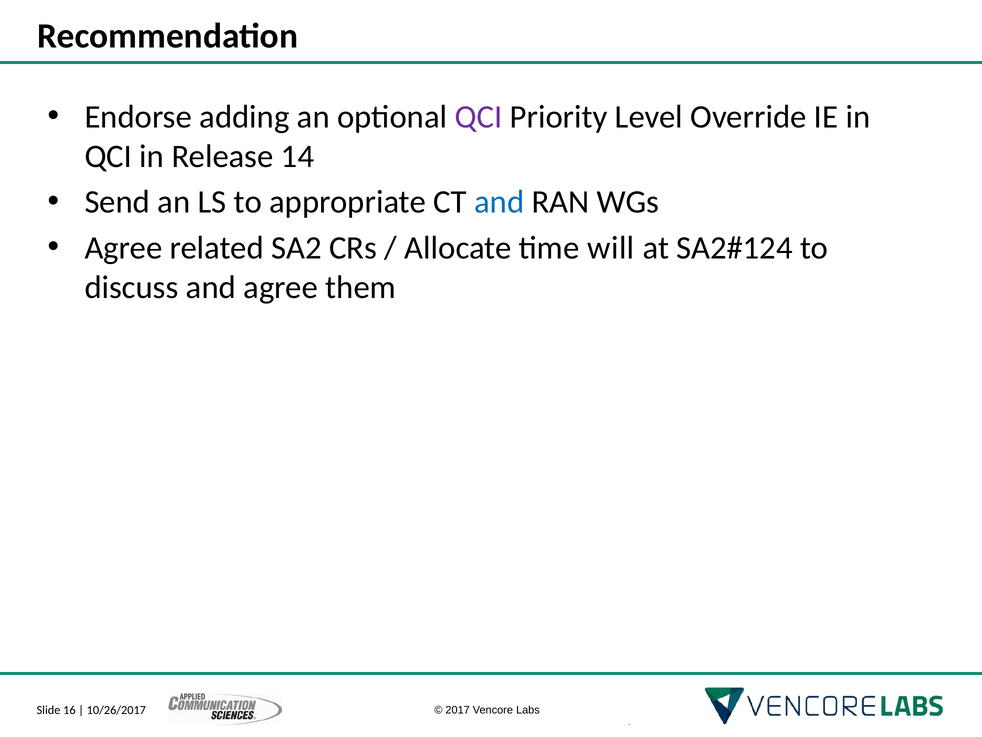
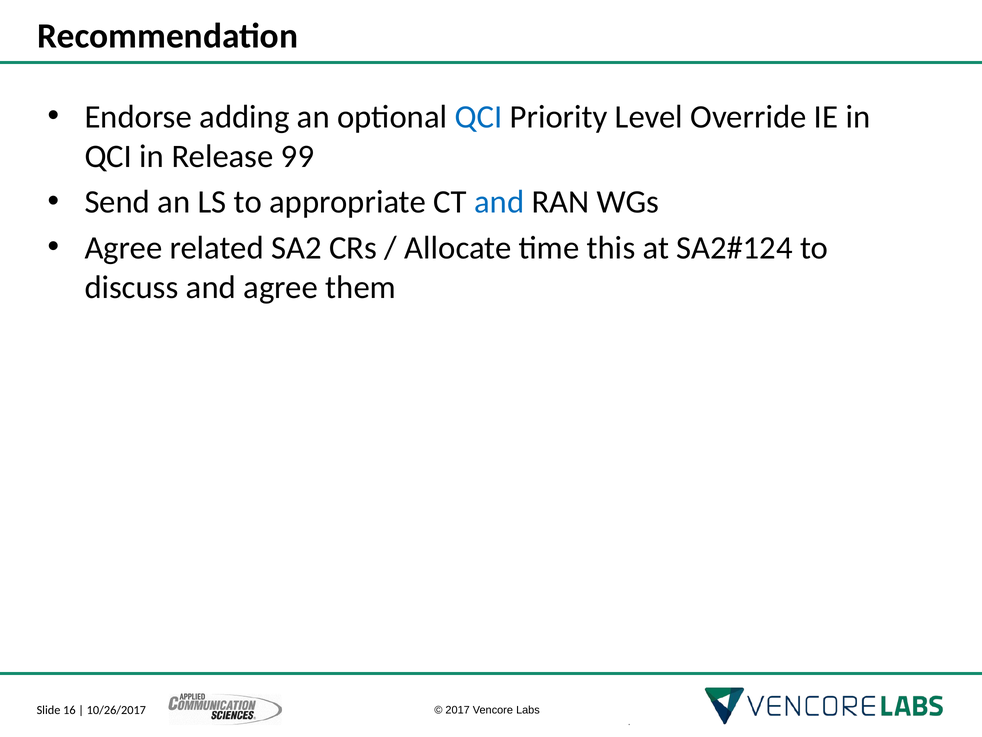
QCI colour: purple -> blue (478, 117)
14: 14 -> 99 (298, 156)
will: will -> this (611, 248)
